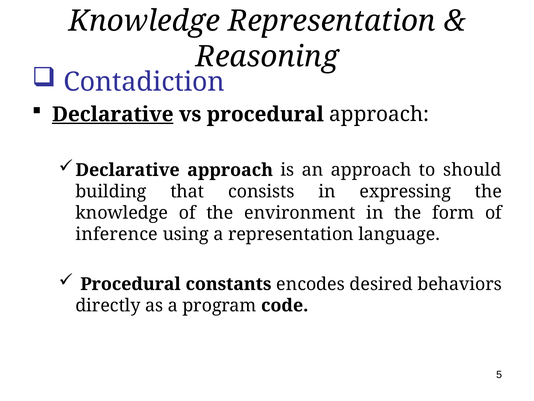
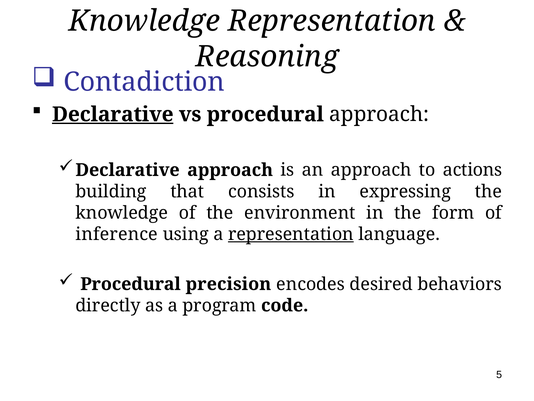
should: should -> actions (473, 170)
representation underline: none -> present (291, 234)
constants: constants -> precision (228, 284)
